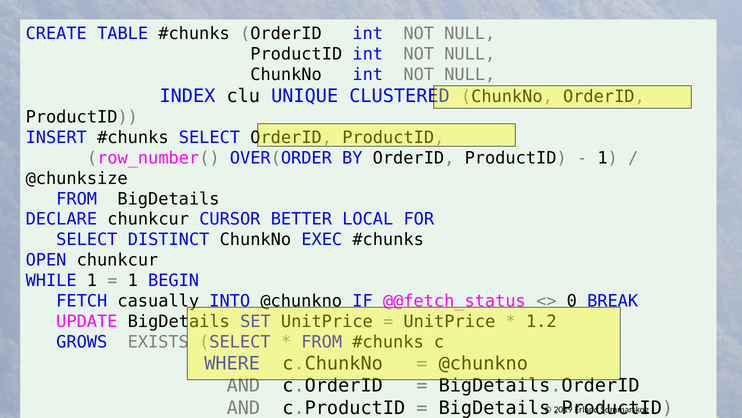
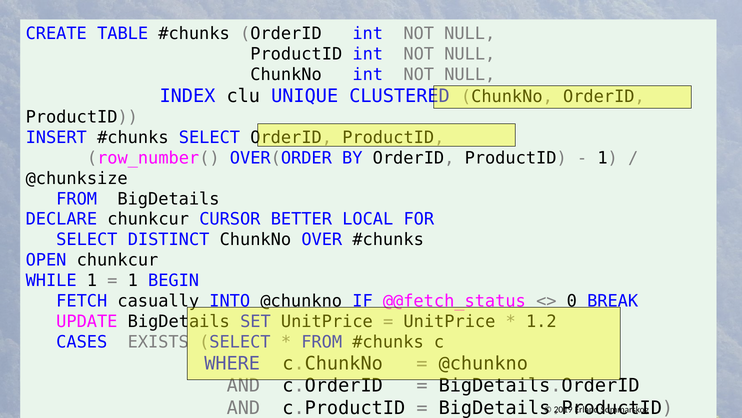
EXEC: EXEC -> OVER (322, 239)
GROWS: GROWS -> CASES (82, 341)
